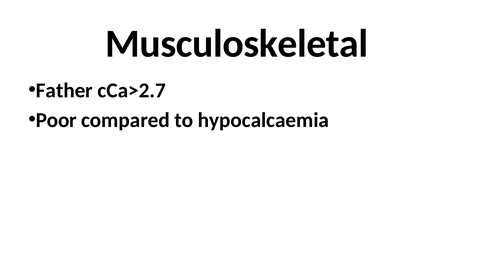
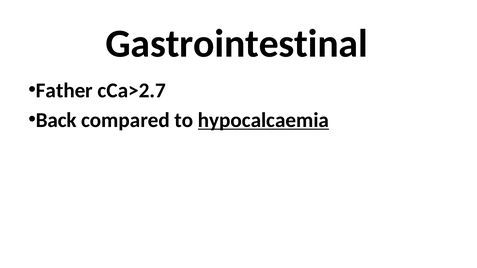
Musculoskeletal: Musculoskeletal -> Gastrointestinal (237, 44)
Poor: Poor -> Back (56, 120)
hypocalcaemia underline: none -> present (263, 120)
